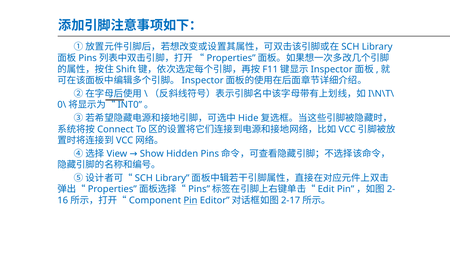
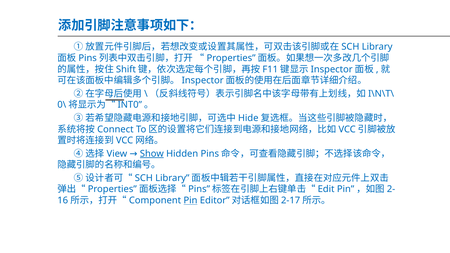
Show underline: none -> present (152, 154)
